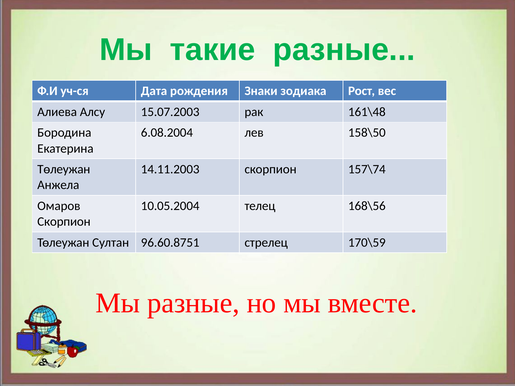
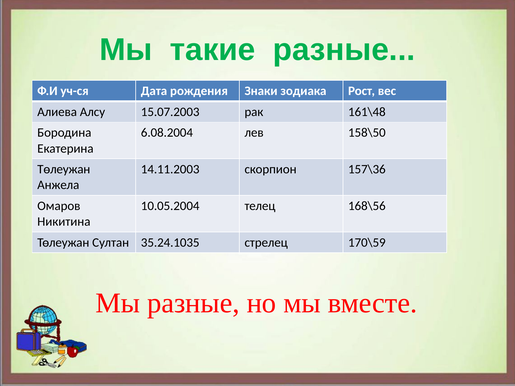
157\74: 157\74 -> 157\36 (367, 169)
Скорпион: Скорпион -> Никитина (64, 222)
96.60.8751: 96.60.8751 -> 35.24.1035 (170, 243)
